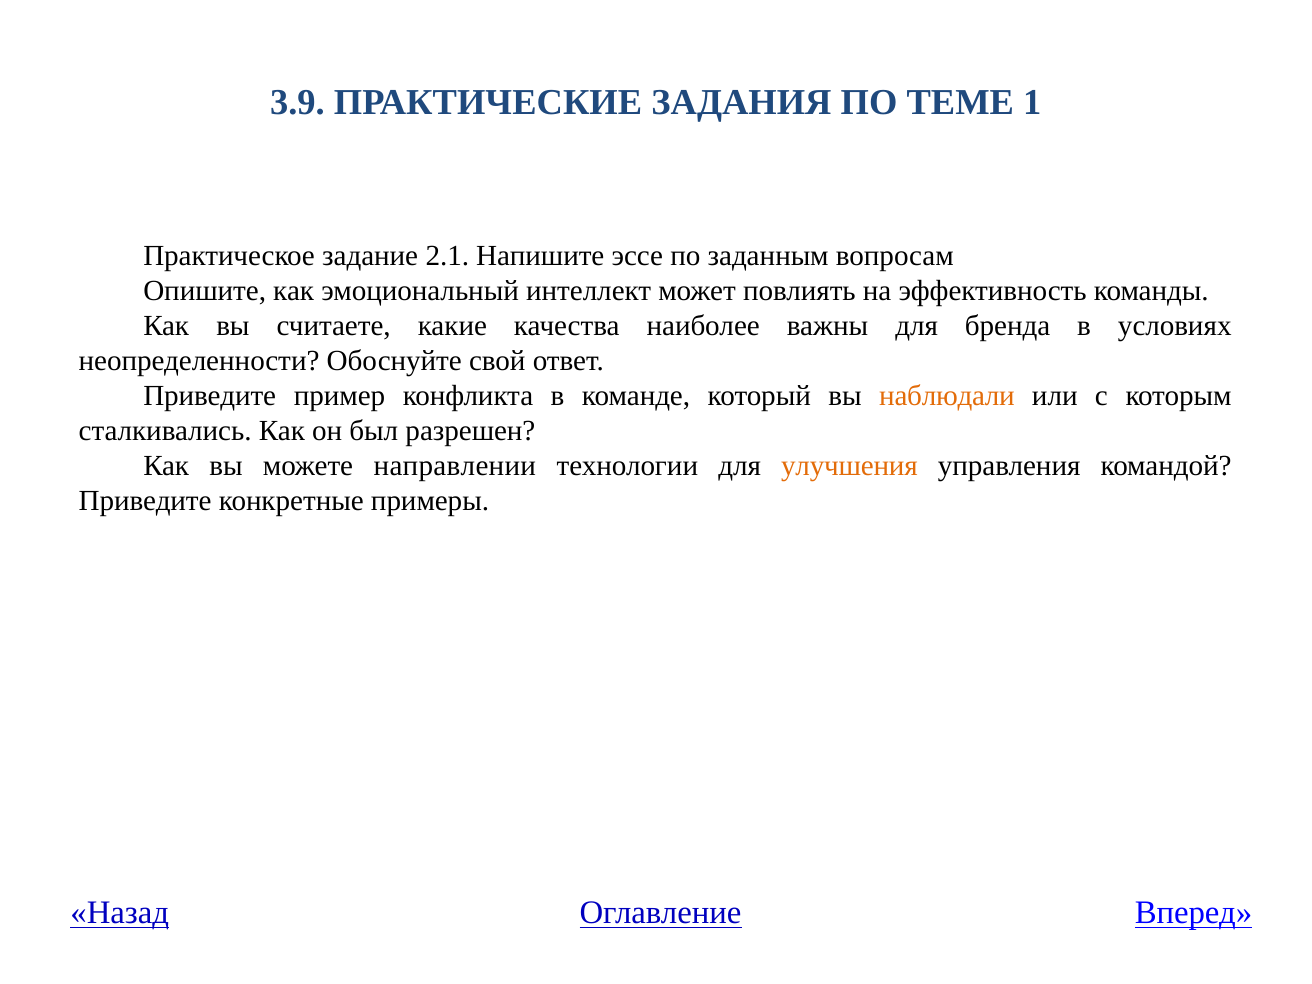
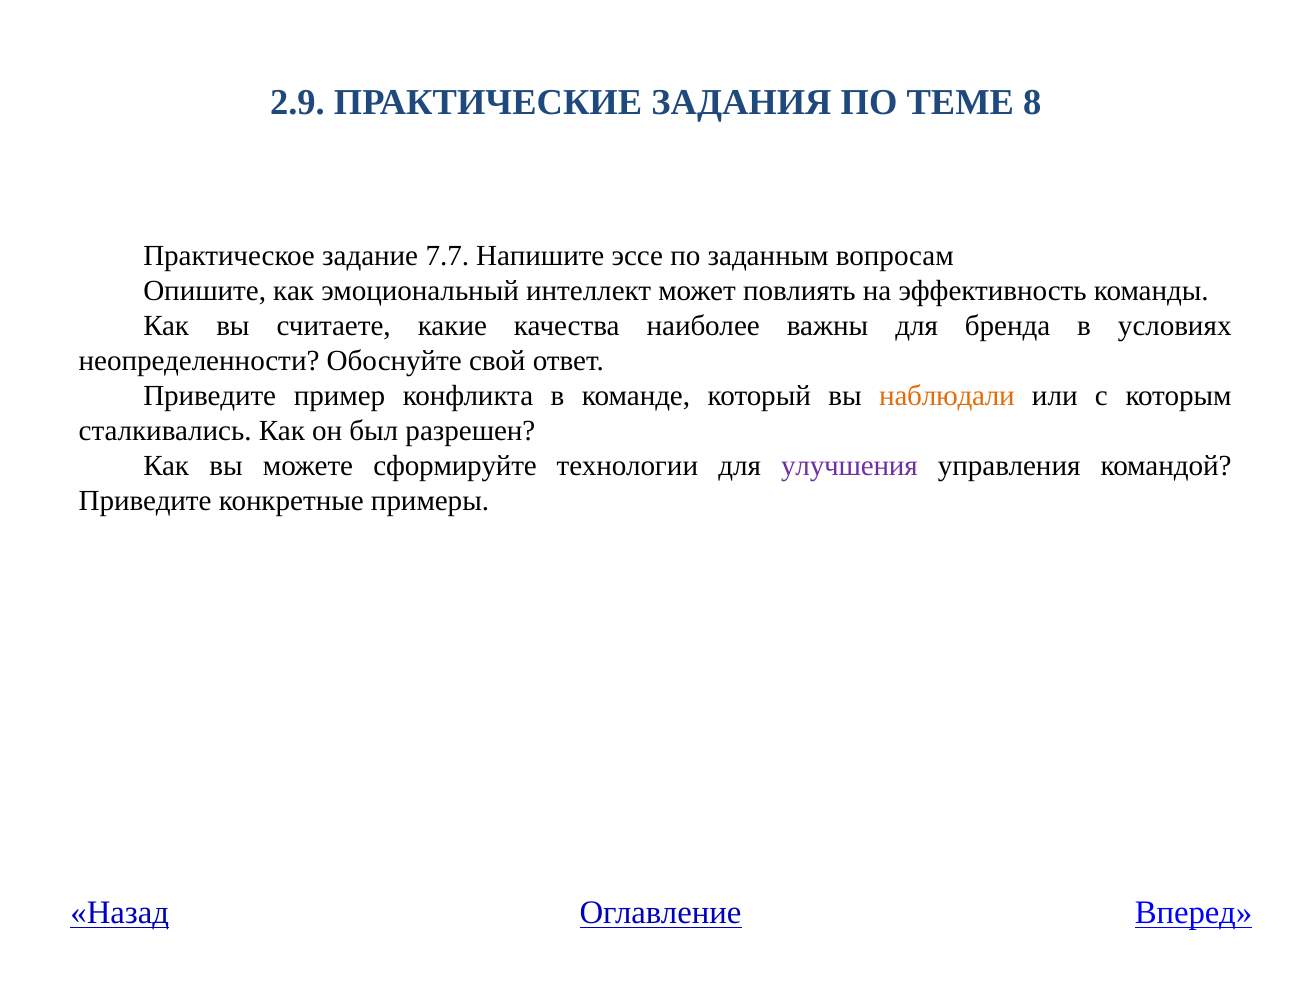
3.9: 3.9 -> 2.9 (297, 102)
1: 1 -> 8 (1032, 102)
2.1: 2.1 -> 7.7 (447, 256)
направлении: направлении -> сформируйте (455, 465)
улучшения colour: orange -> purple (849, 465)
